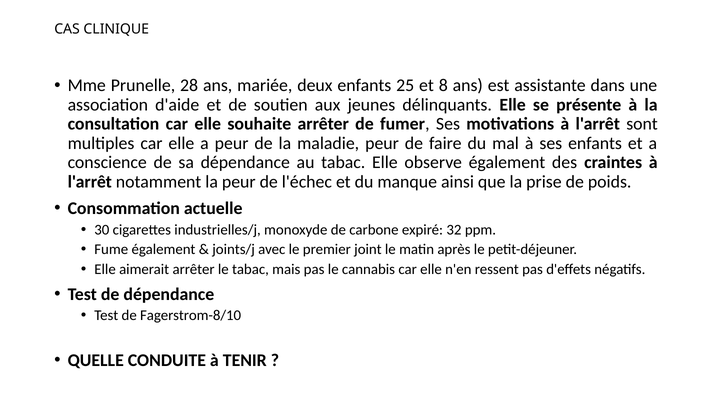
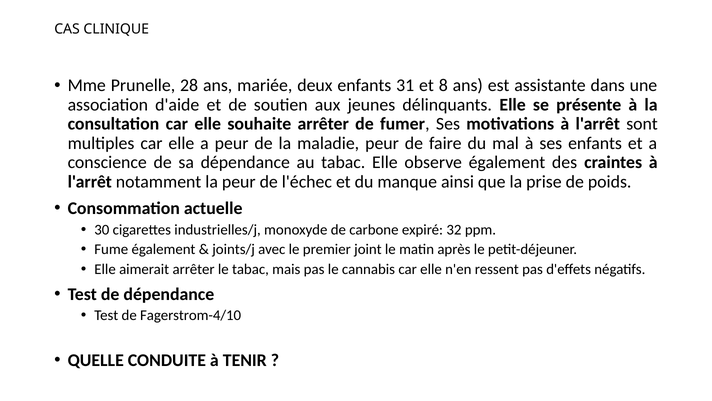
25: 25 -> 31 (405, 85)
Fagerstrom-8/10: Fagerstrom-8/10 -> Fagerstrom-4/10 (191, 315)
